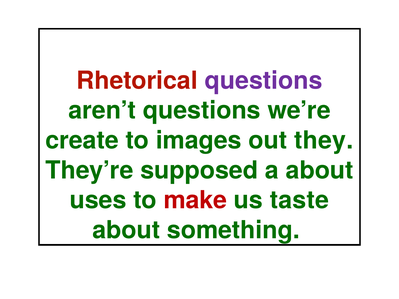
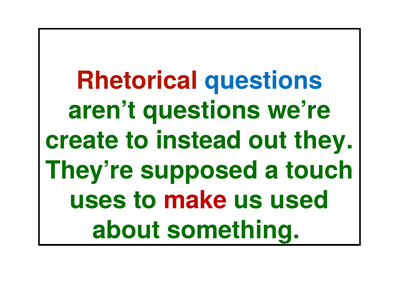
questions colour: purple -> blue (264, 81)
images: images -> instead (199, 141)
a about: about -> touch (320, 170)
taste: taste -> used (299, 200)
